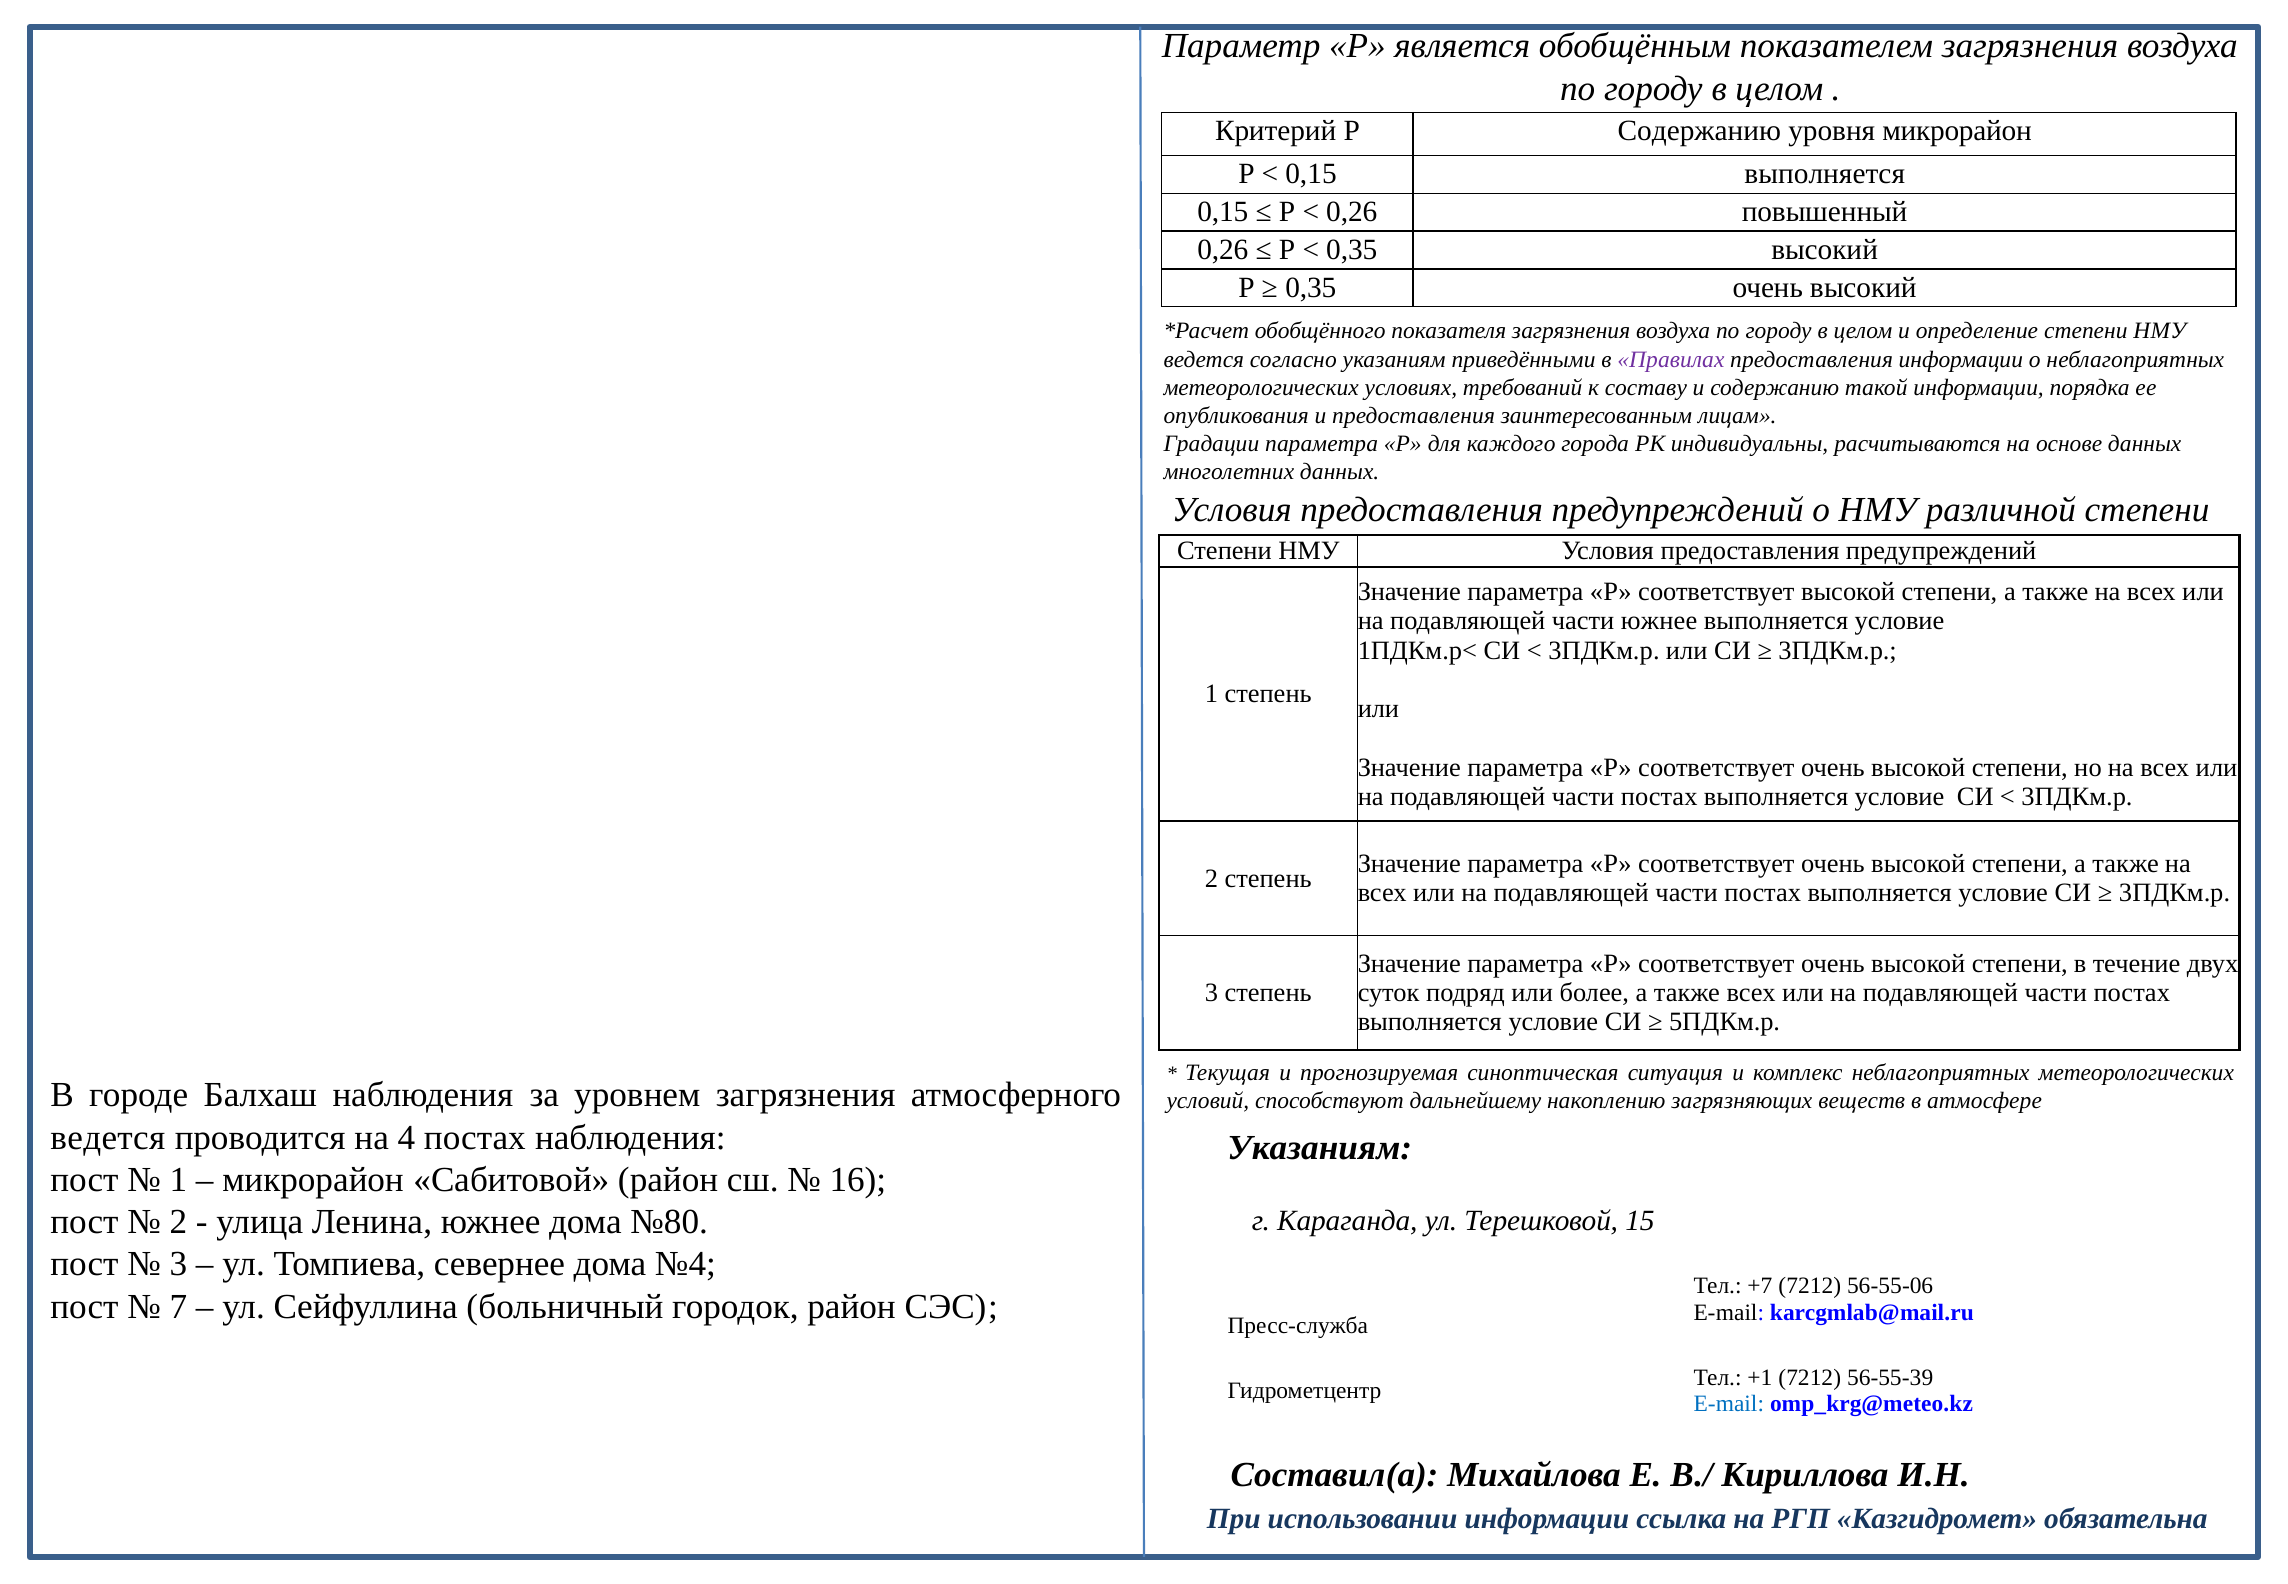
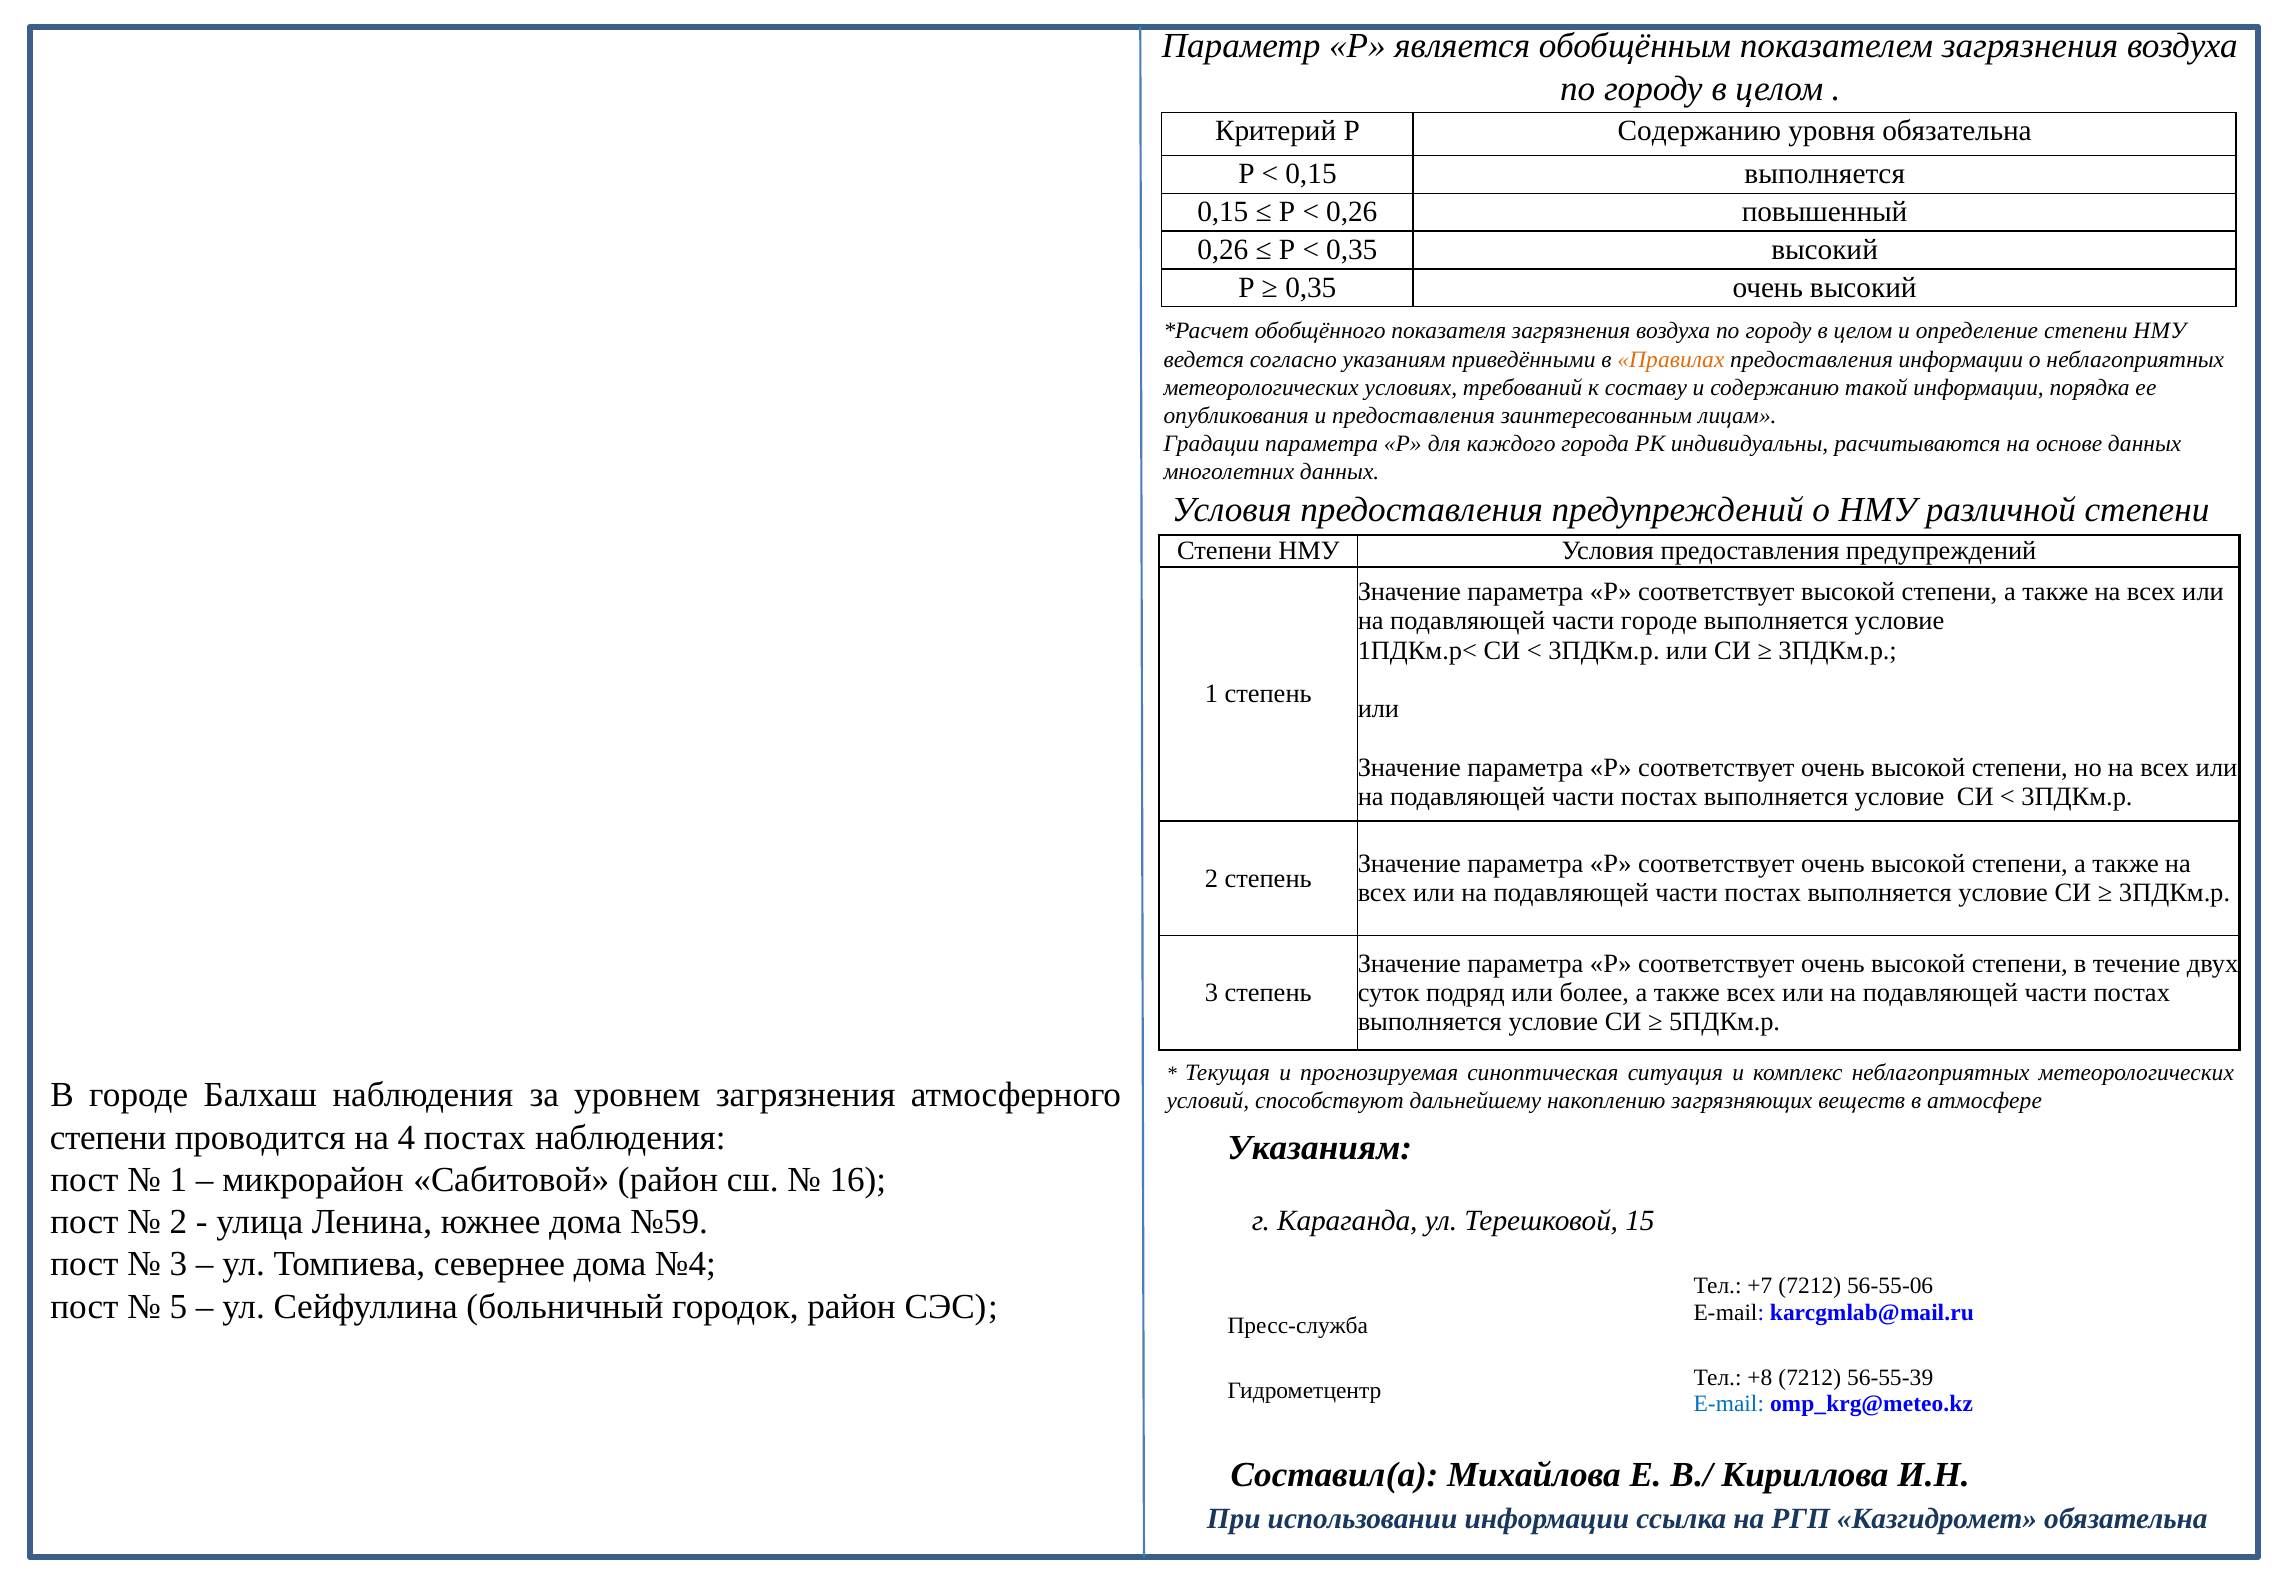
уровня микрорайон: микрорайон -> обязательна (1957, 131)
Правилах colour: purple -> orange (1671, 359)
части южнее: южнее -> городе (1659, 621)
ведется: ведется -> степени (108, 1138)
№80: №80 -> №59 (669, 1222)
7: 7 -> 5 (178, 1306)
+1: +1 -> +8 (1760, 1378)
